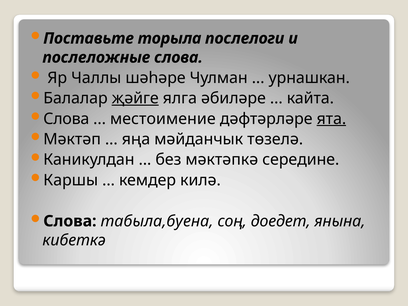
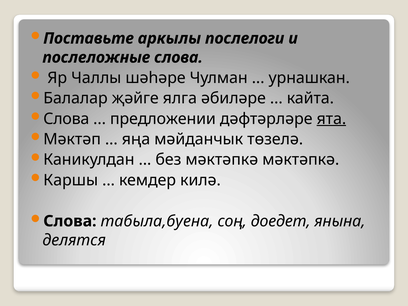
торыла: торыла -> аркылы (169, 38)
җәйге underline: present -> none (135, 98)
местоимение: местоимение -> предложении (163, 119)
мәктәпкә середине: середине -> мәктәпкә (301, 160)
кибеткә: кибеткә -> делятся (74, 240)
